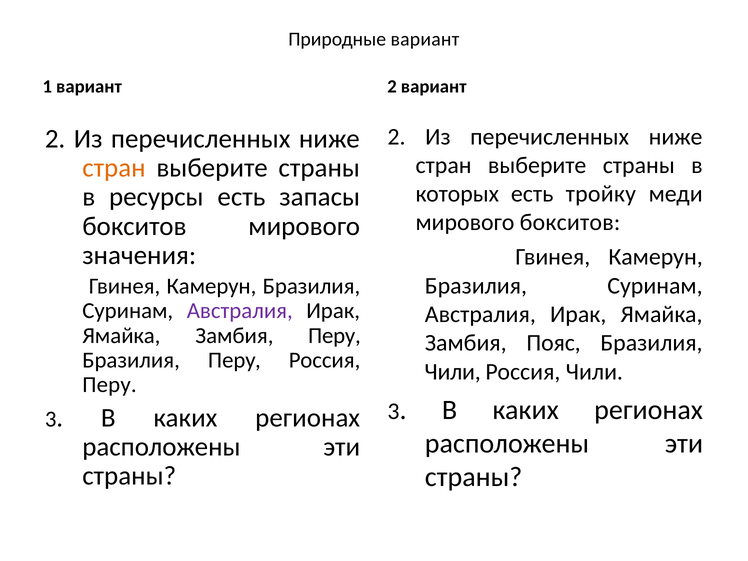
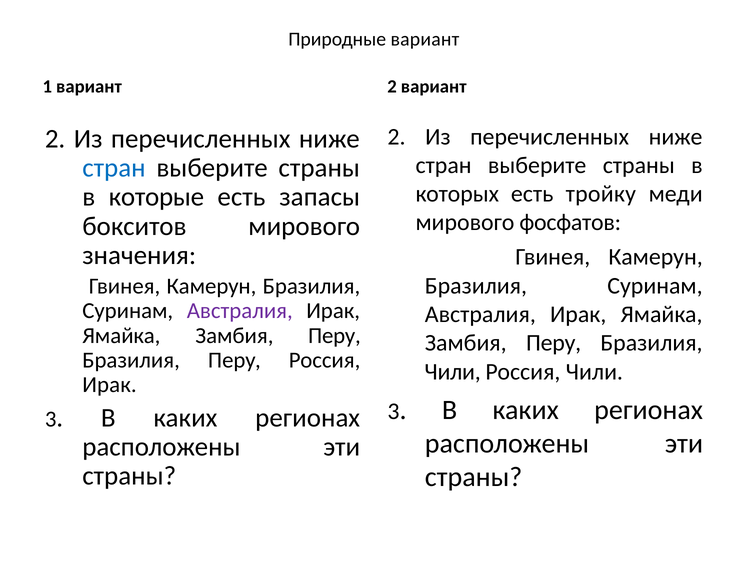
стран colour: orange -> blue (114, 168)
ресурсы: ресурсы -> которые (156, 197)
мирового бокситов: бокситов -> фосфатов (570, 223)
Пояс: Пояс -> Перу (554, 343)
Перу: Перу -> Ирак (110, 385)
